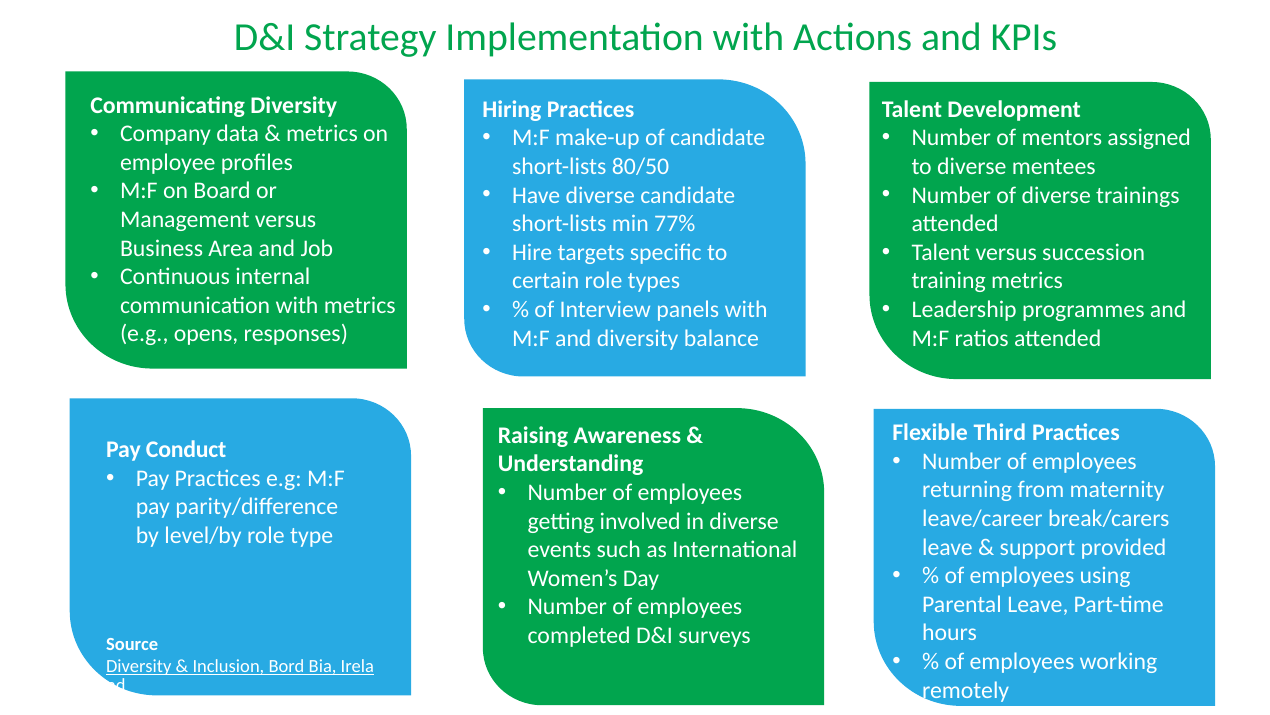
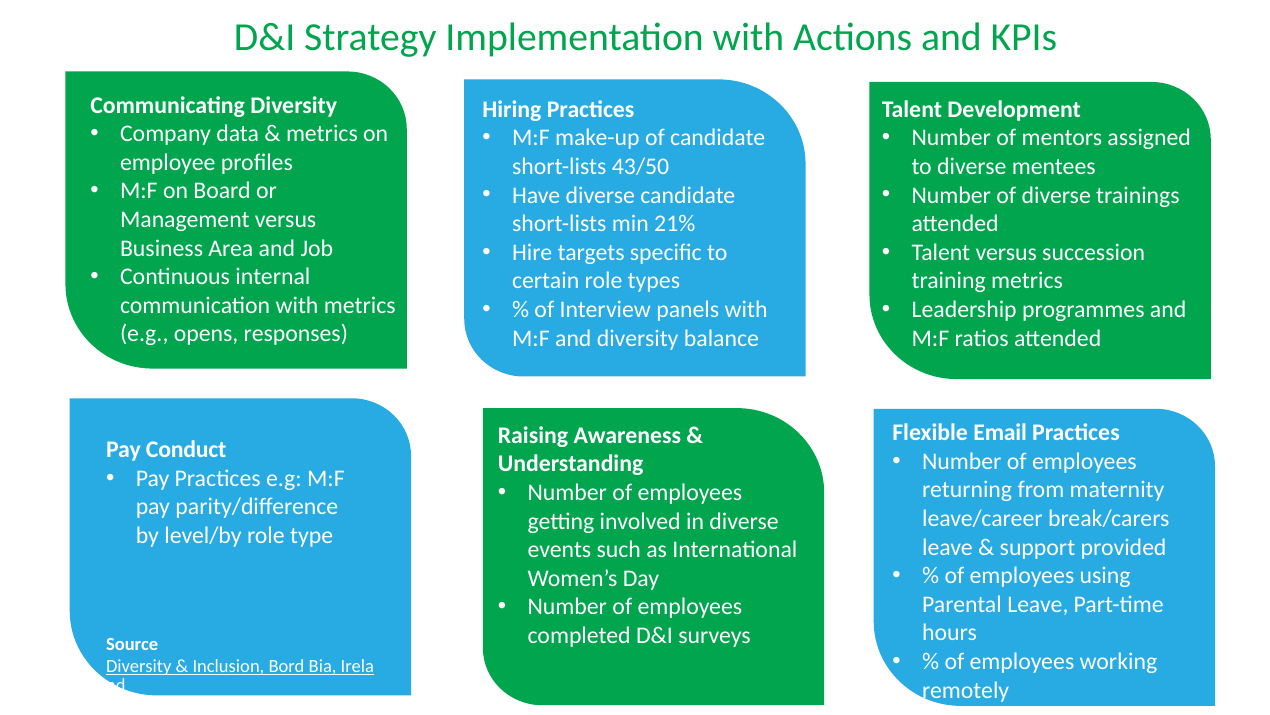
80/50: 80/50 -> 43/50 (641, 166)
77%: 77% -> 21% (675, 224)
Third: Third -> Email (1000, 433)
